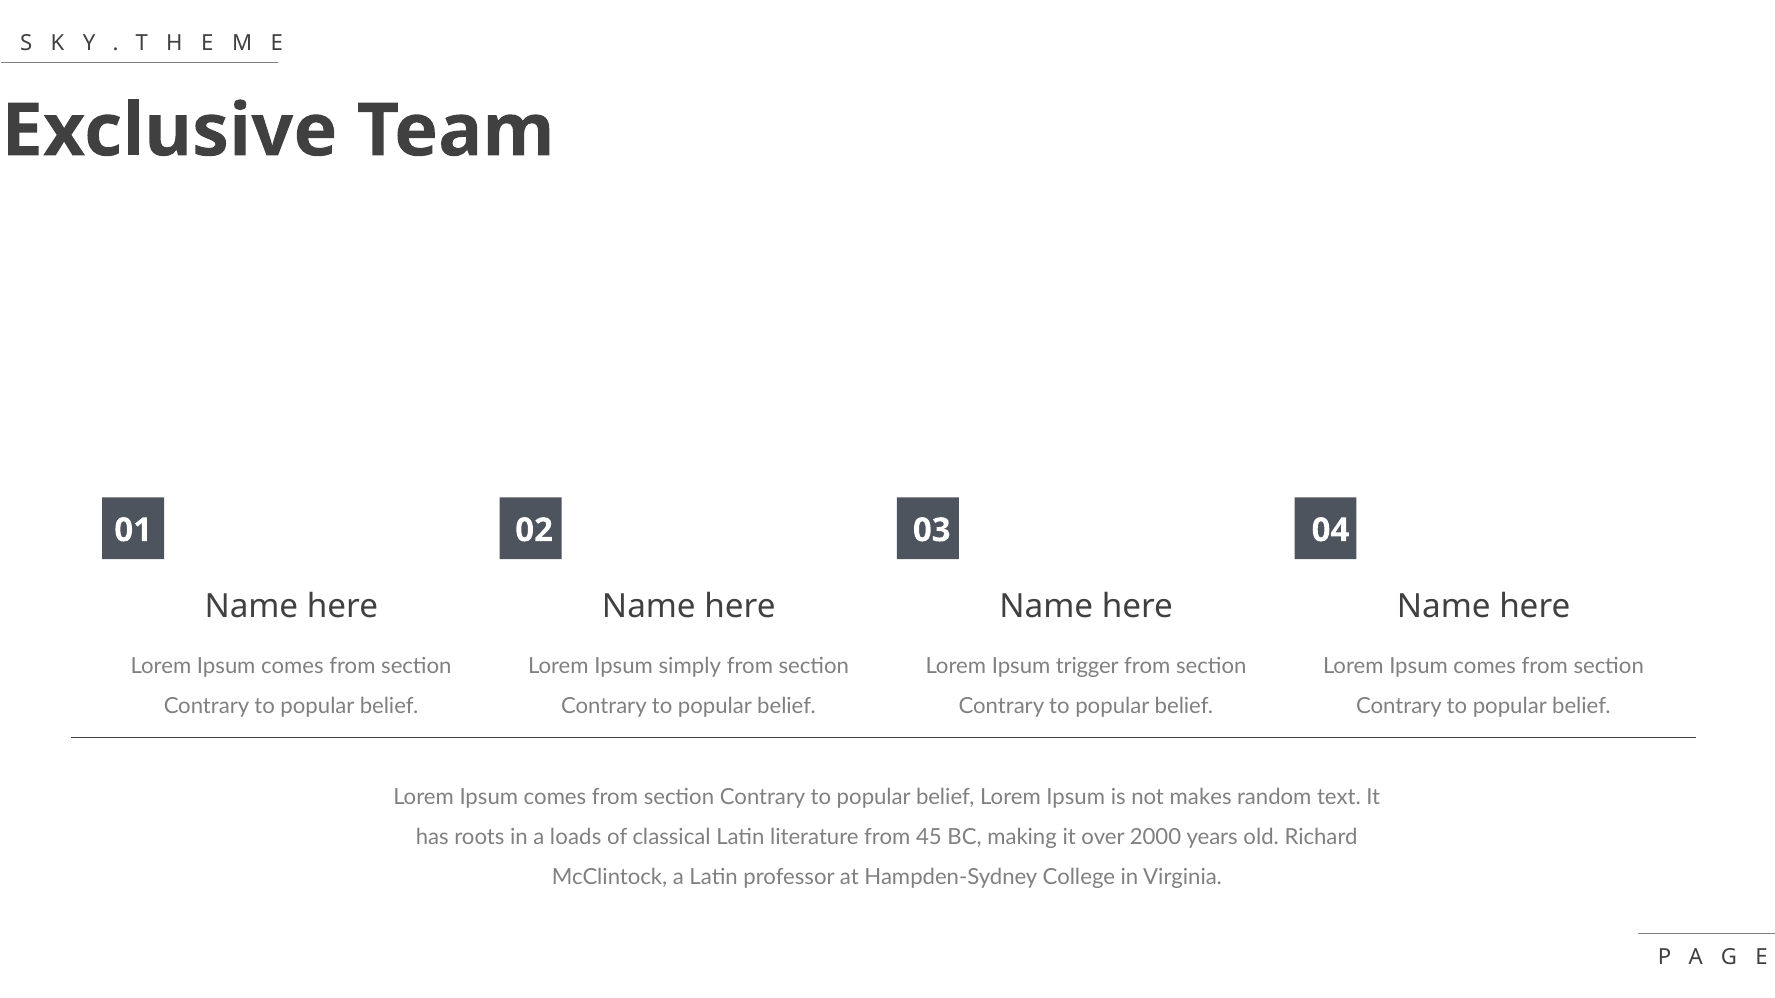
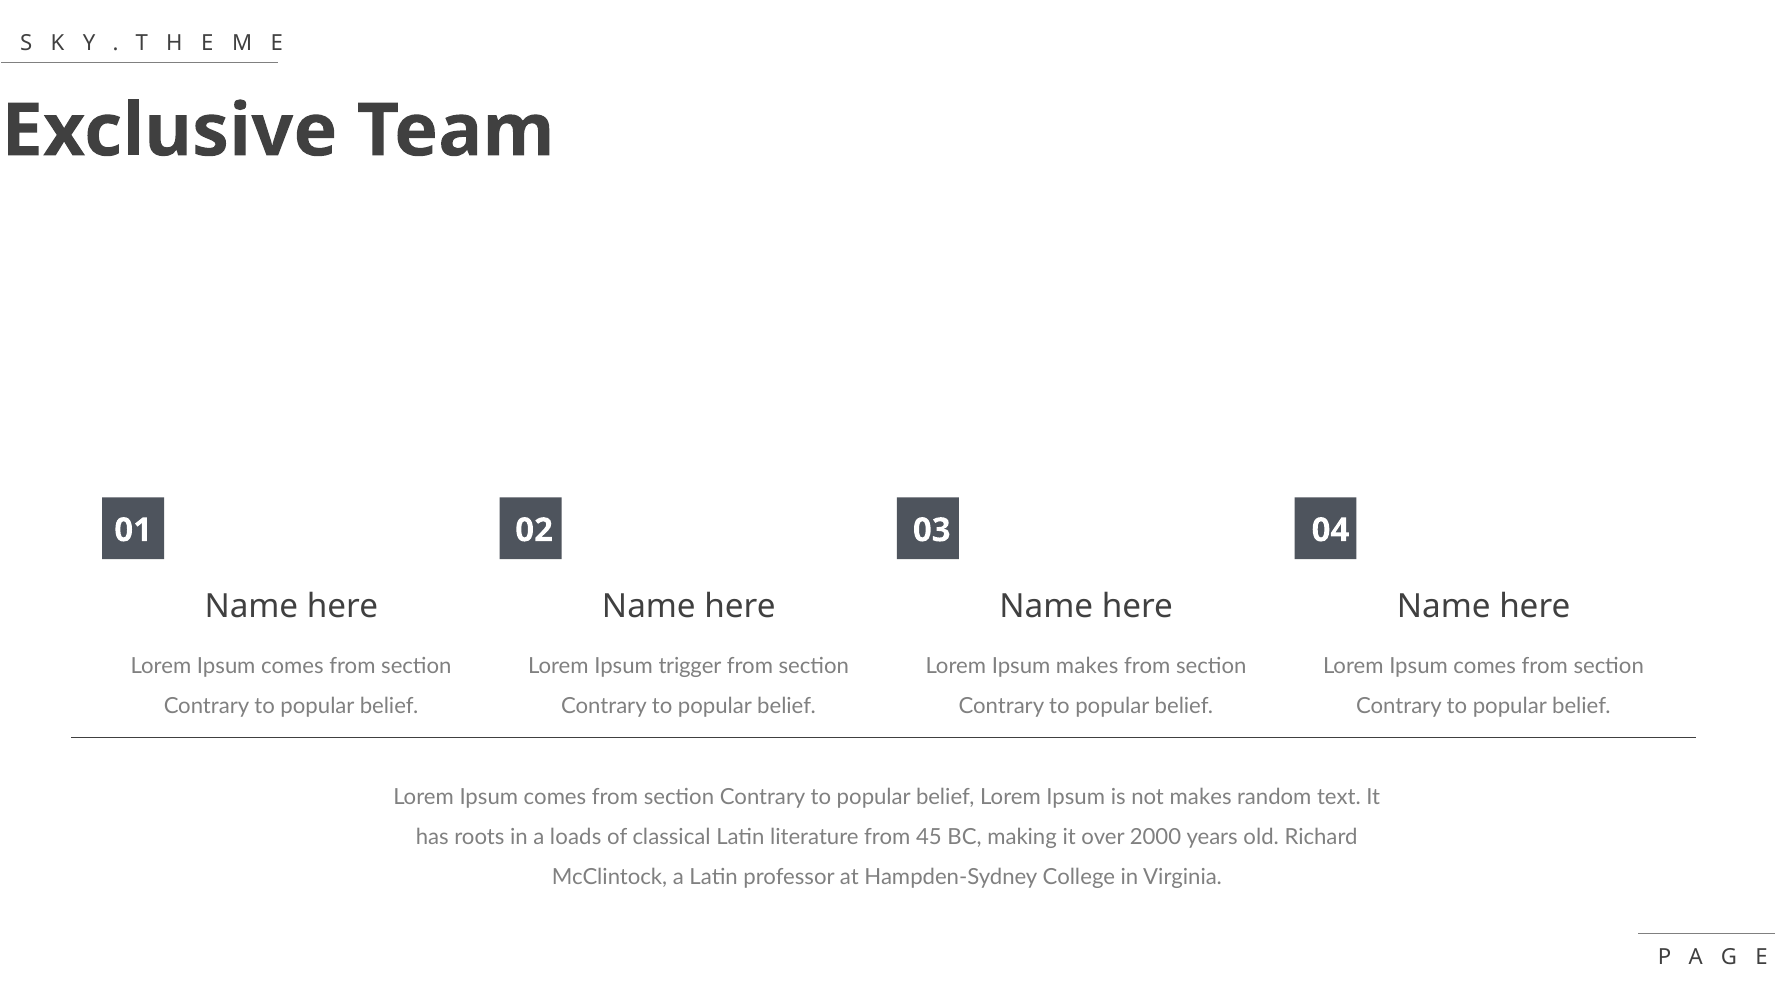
simply: simply -> trigger (690, 666)
Ipsum trigger: trigger -> makes (1087, 666)
